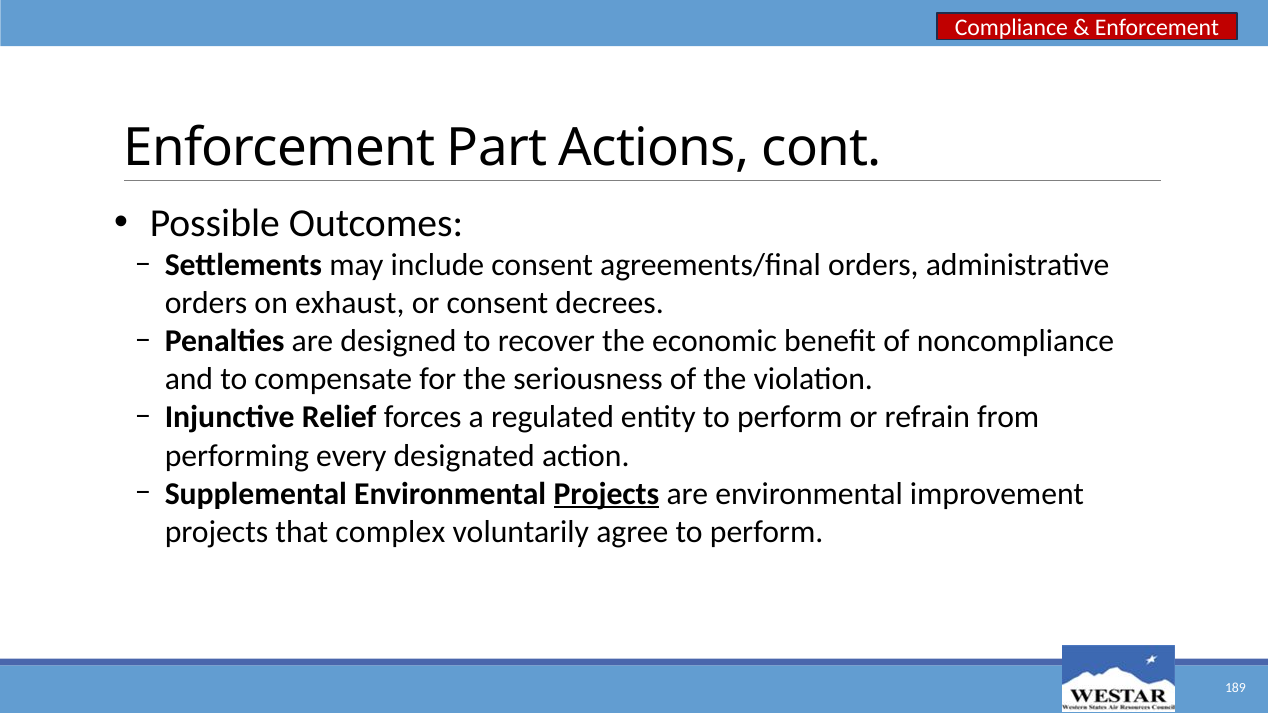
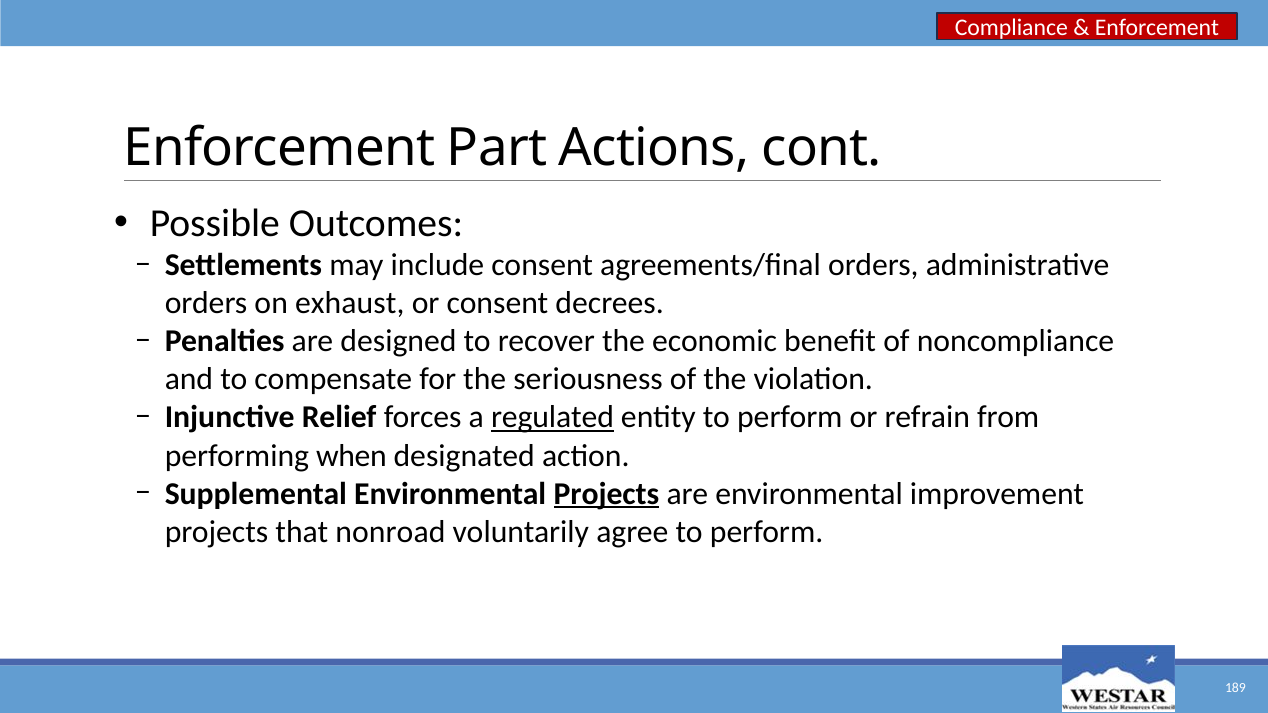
regulated underline: none -> present (553, 418)
every: every -> when (351, 456)
complex: complex -> nonroad (390, 532)
